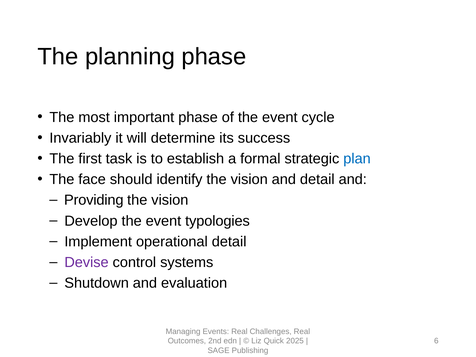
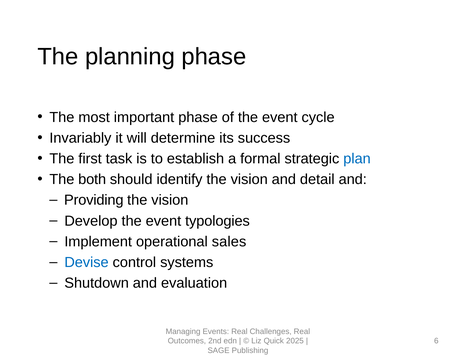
face: face -> both (92, 179)
operational detail: detail -> sales (229, 242)
Devise colour: purple -> blue (87, 262)
